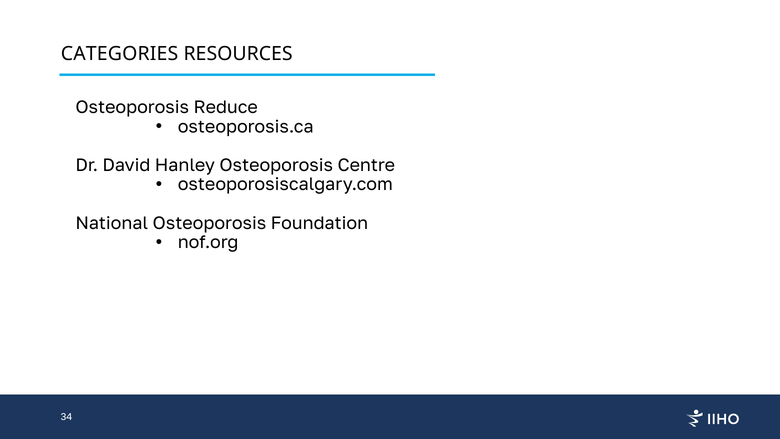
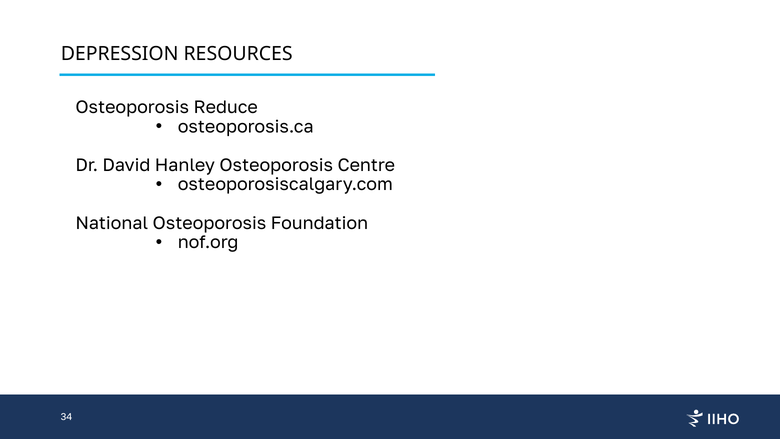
CATEGORIES: CATEGORIES -> DEPRESSION (120, 54)
